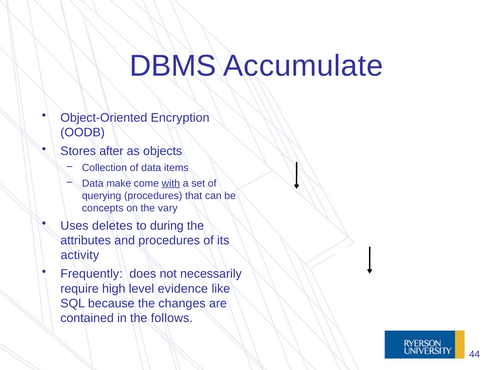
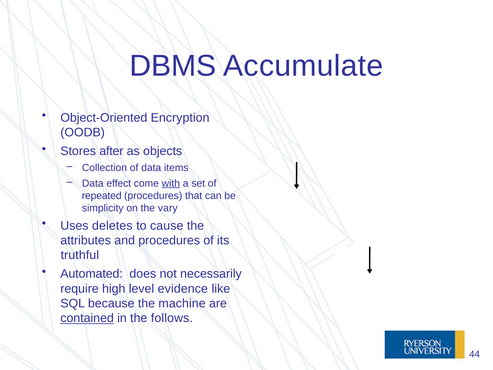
make: make -> effect (119, 183)
querying: querying -> repeated (102, 196)
concepts: concepts -> simplicity (103, 208)
during: during -> cause (167, 225)
activity: activity -> truthful (80, 255)
Frequently: Frequently -> Automated (92, 274)
changes: changes -> machine (182, 303)
contained underline: none -> present (87, 318)
